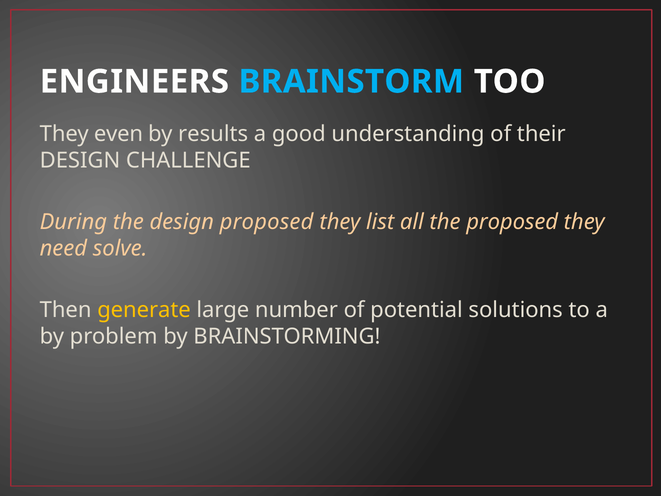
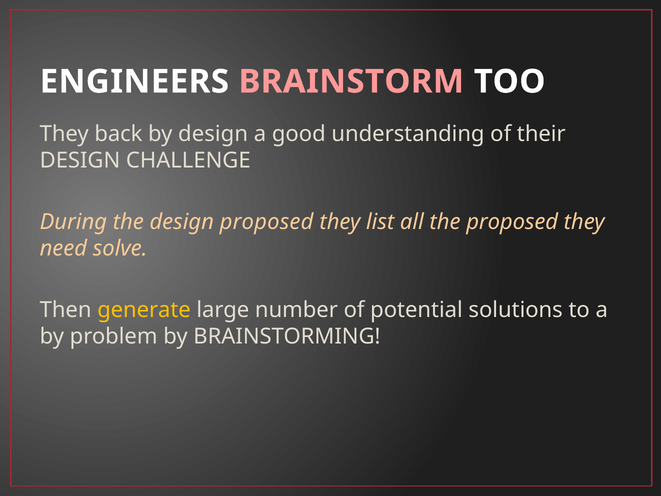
BRAINSTORM colour: light blue -> pink (351, 82)
even: even -> back (118, 134)
by results: results -> design (213, 134)
